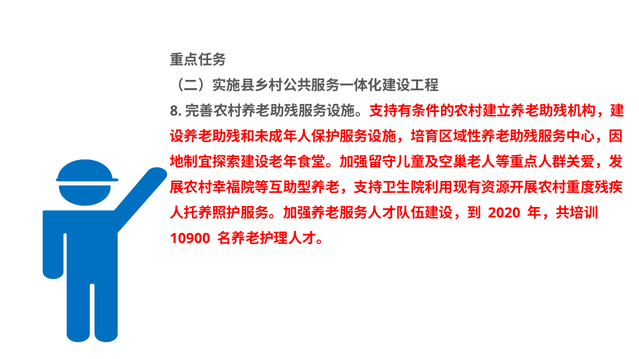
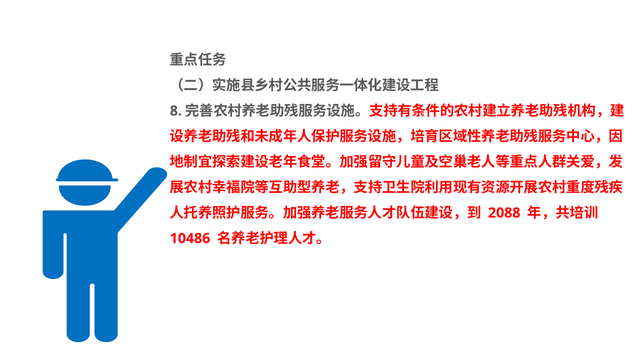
2020: 2020 -> 2088 (504, 213)
10900: 10900 -> 10486 (190, 239)
